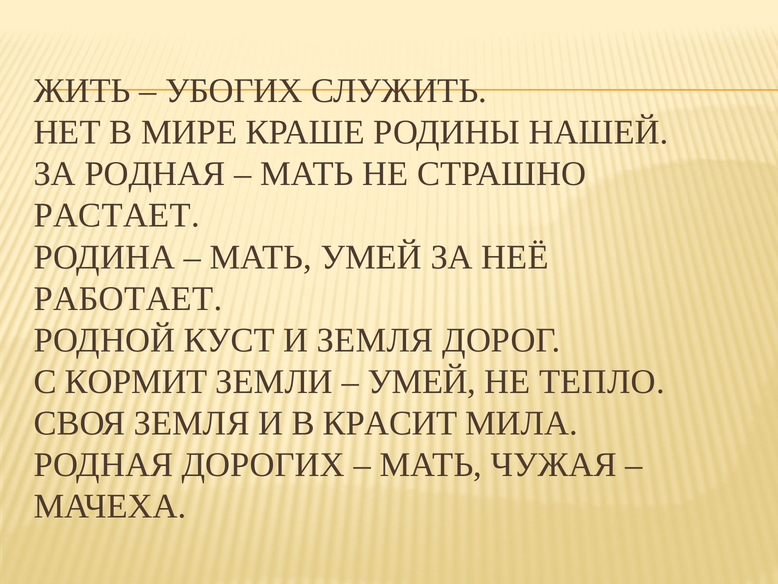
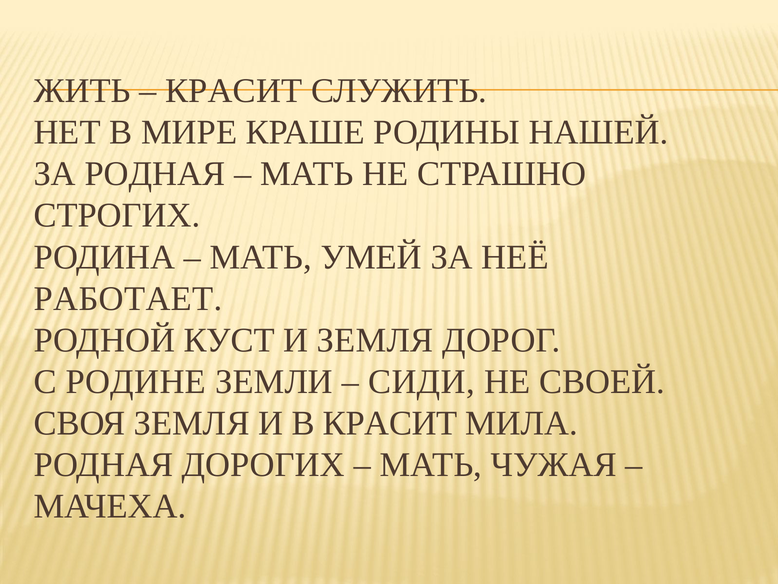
УБОГИХ: УБОГИХ -> КРАСИТ (234, 91)
РАСТАЕТ: РАСТАЕТ -> СТРОГИХ (117, 215)
КОРМИТ: КОРМИТ -> РОДИНЕ (136, 381)
УМЕЙ: УМЕЙ -> СИДИ (421, 381)
ТЕПЛО: ТЕПЛО -> СВОЕЙ (602, 381)
